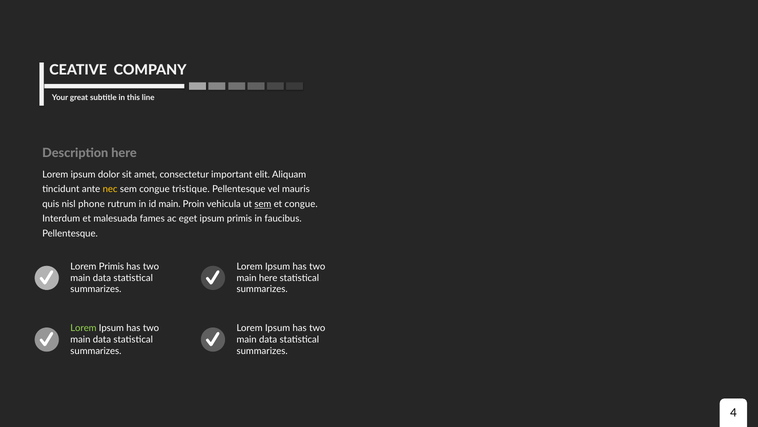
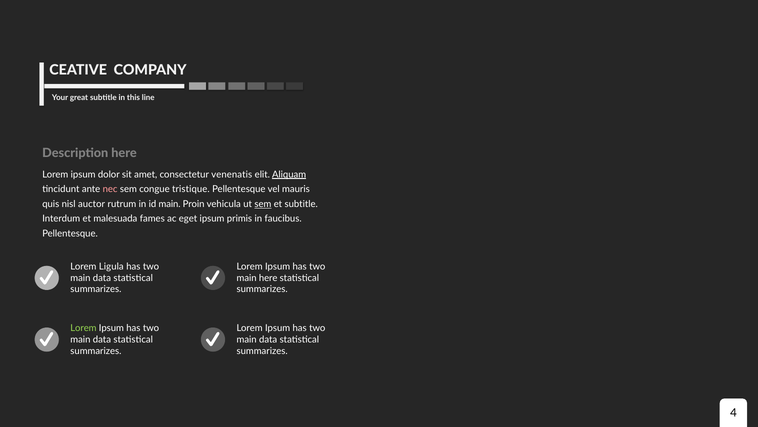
important: important -> venenatis (232, 175)
Aliquam underline: none -> present (289, 175)
nec colour: yellow -> pink (110, 189)
phone: phone -> auctor (92, 204)
et congue: congue -> subtitle (301, 204)
Lorem Primis: Primis -> Ligula (111, 267)
